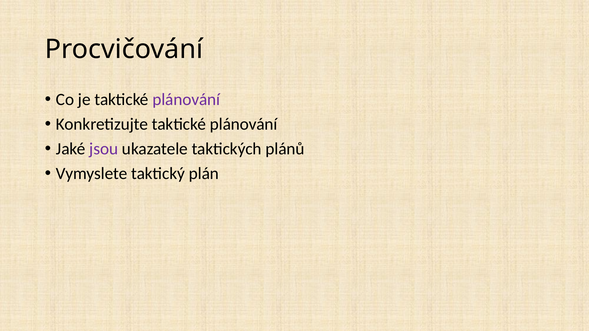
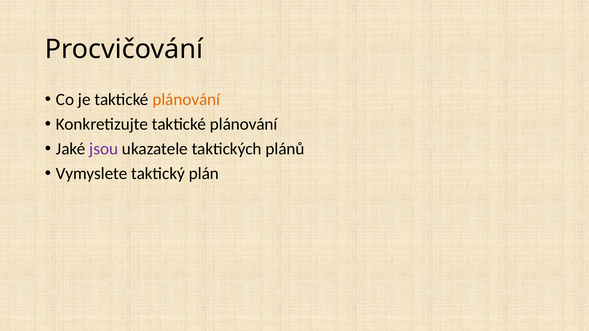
plánování colour: purple -> orange (186, 100)
